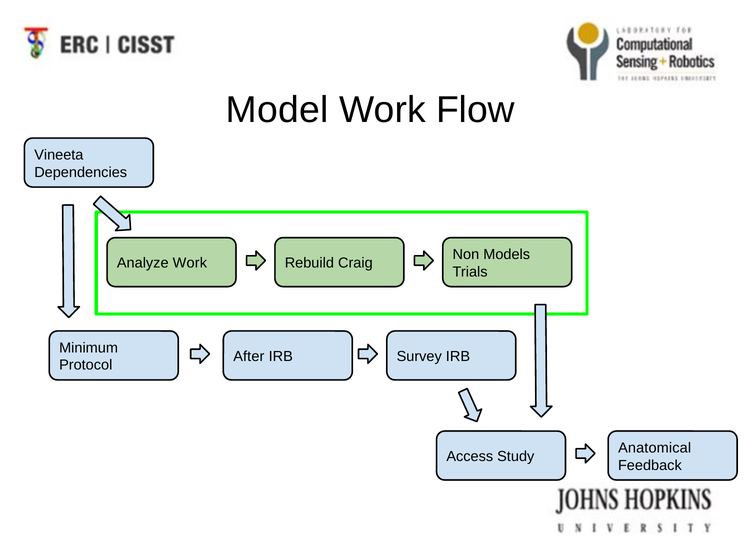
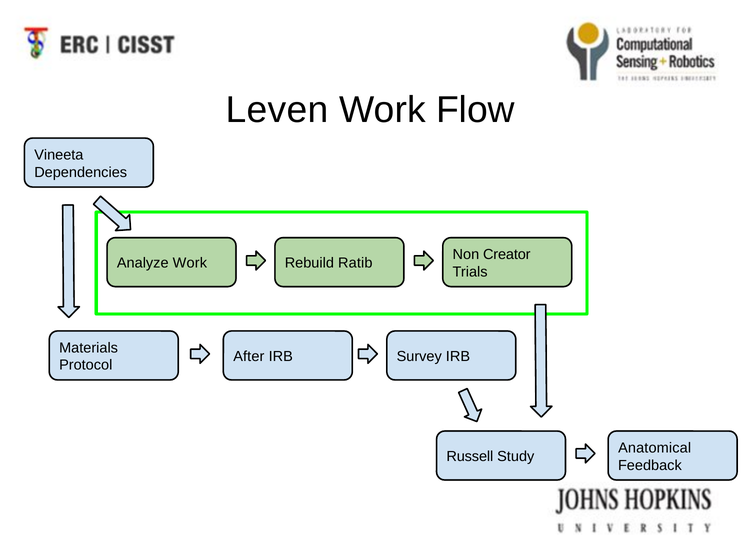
Model: Model -> Leven (277, 110)
Models: Models -> Creator (507, 254)
Craig: Craig -> Ratib (355, 263)
Minimum: Minimum -> Materials (89, 347)
Access: Access -> Russell (470, 456)
